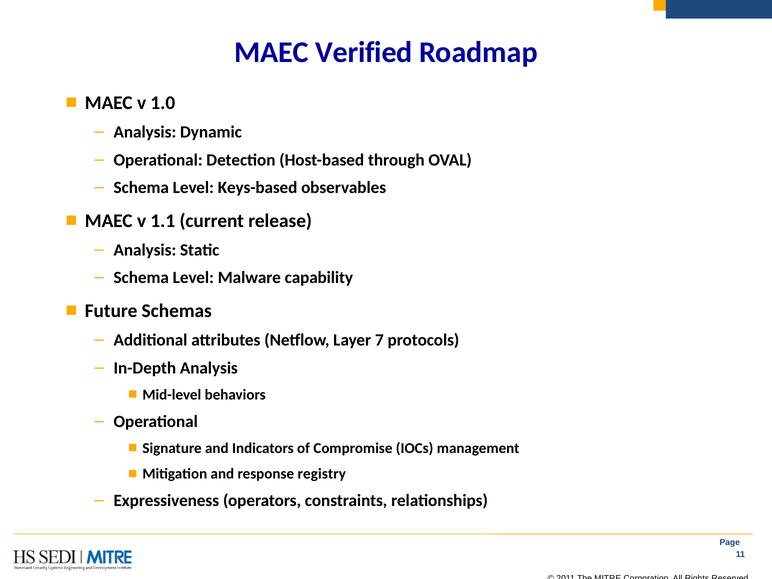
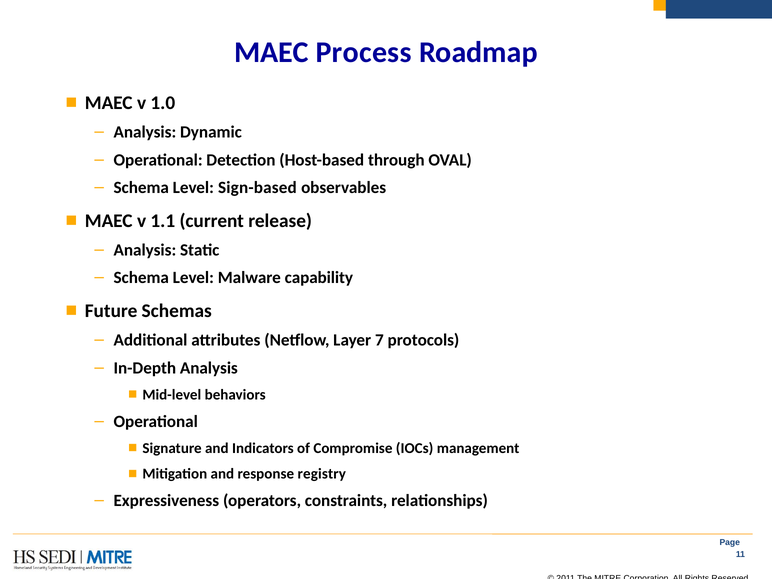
Verified: Verified -> Process (364, 52)
Keys-based: Keys-based -> Sign-based (257, 188)
